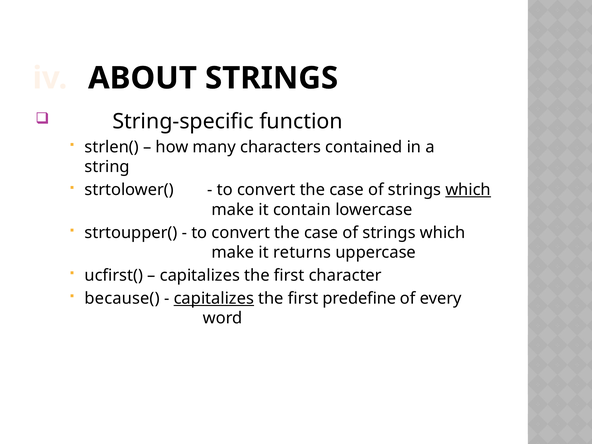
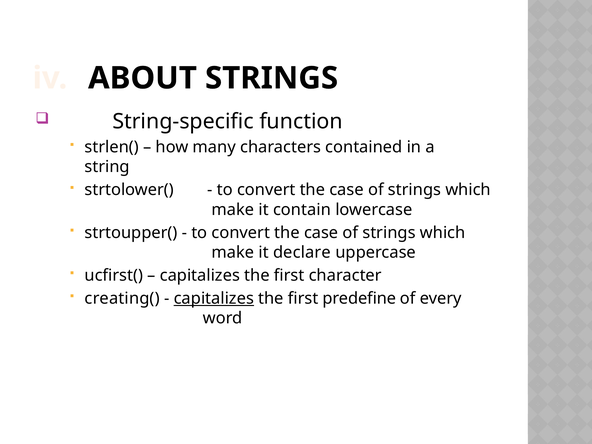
which underline: present -> none (468, 190)
returns: returns -> declare (302, 252)
because(: because( -> creating( (122, 298)
